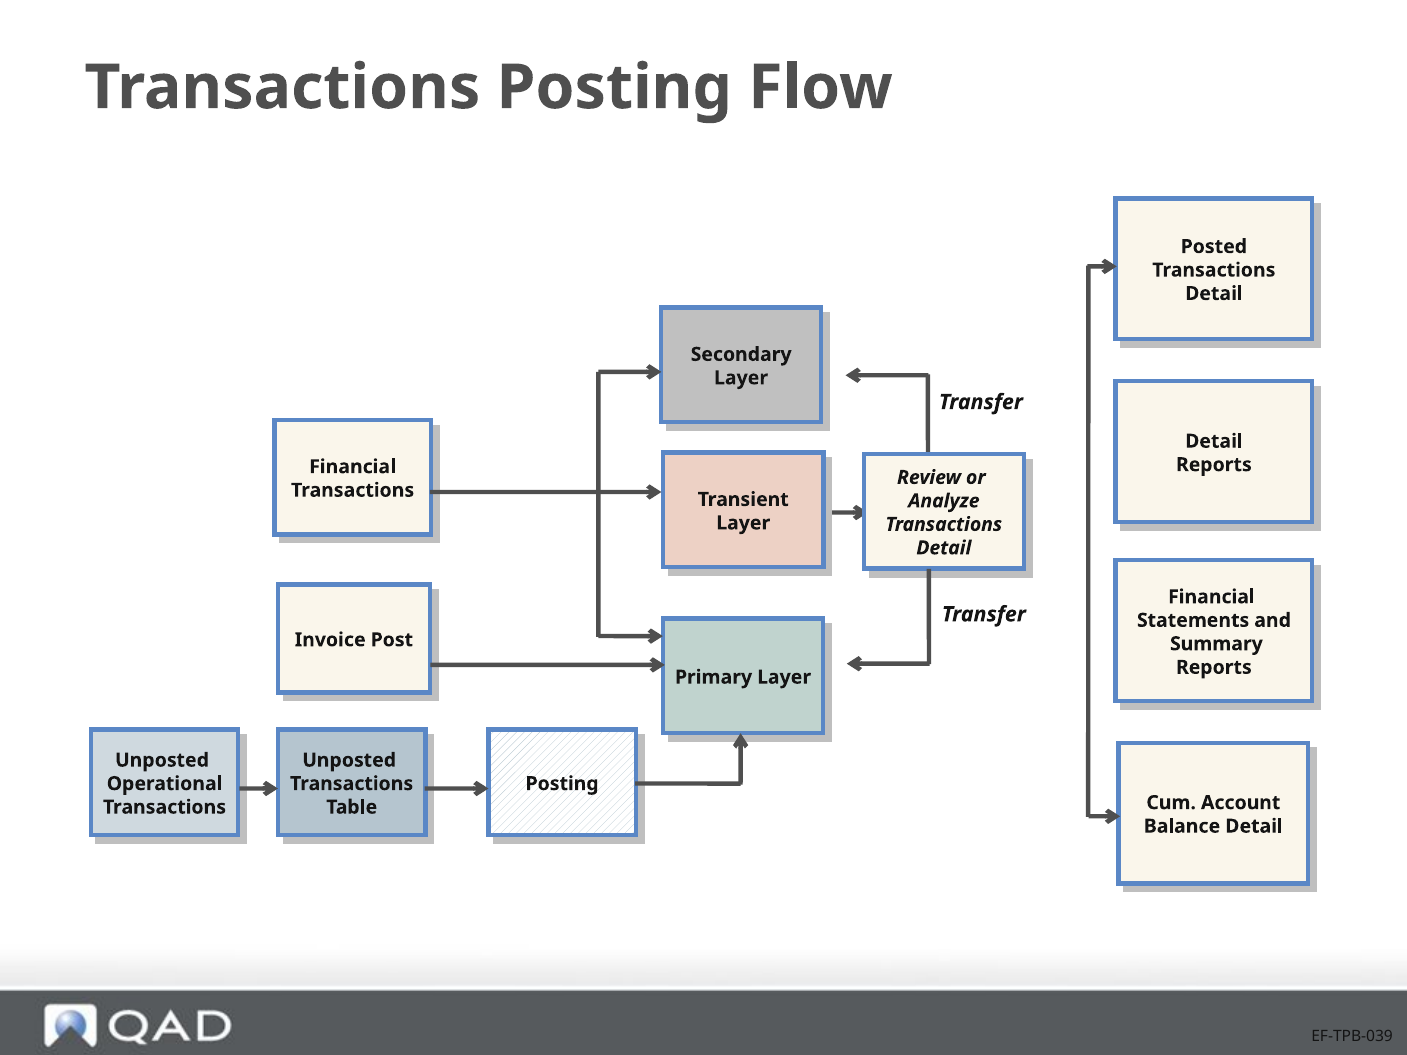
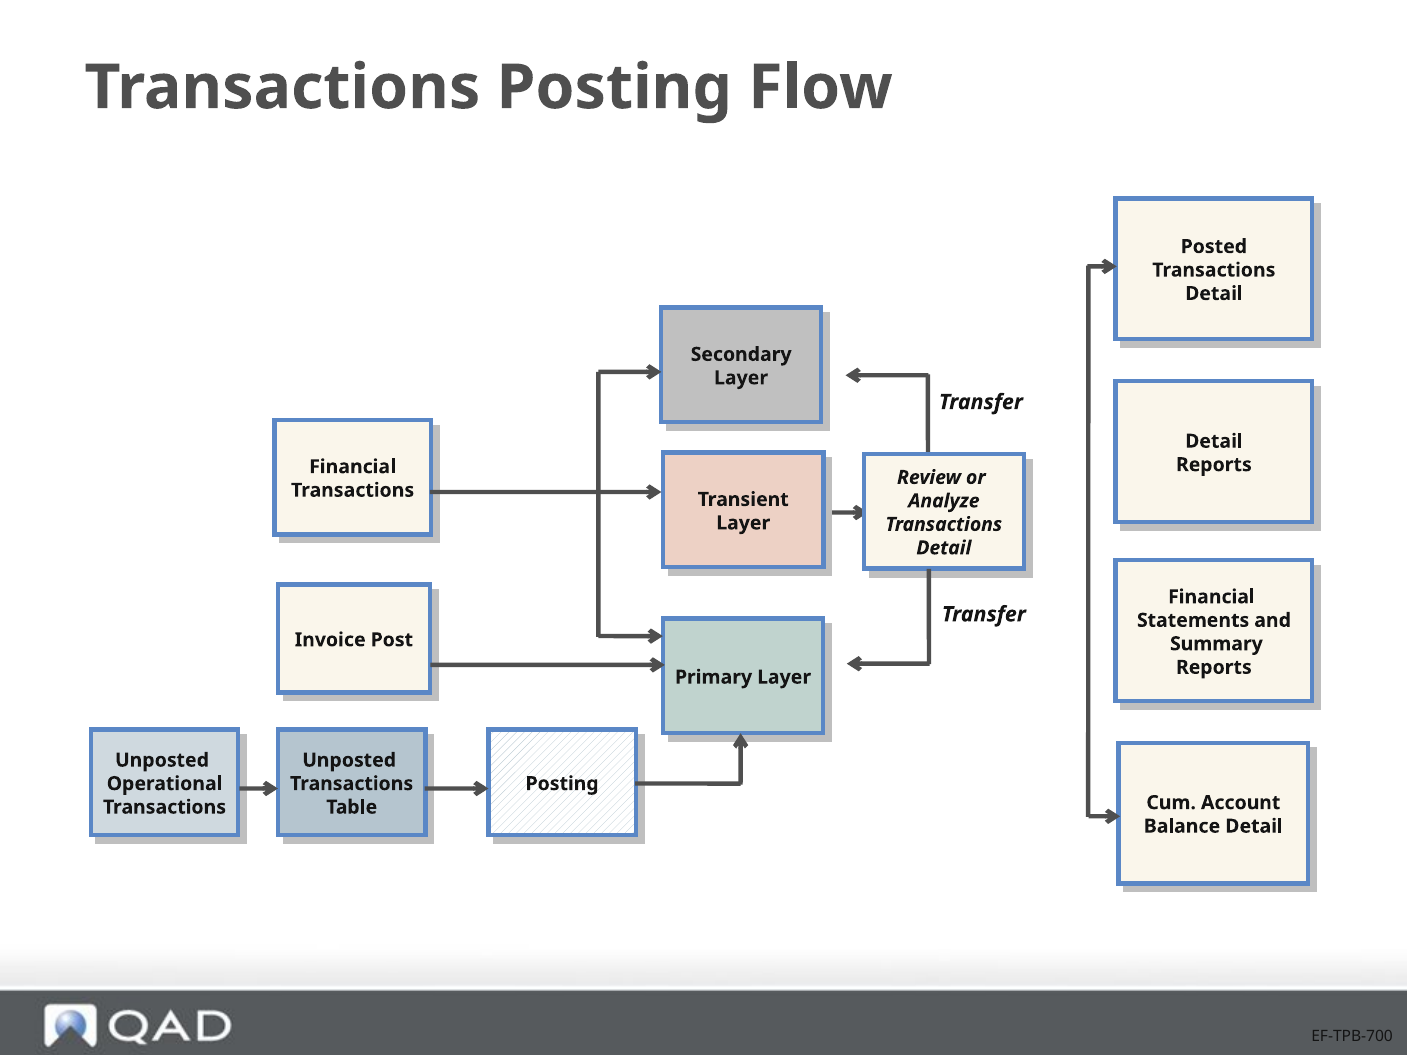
EF-TPB-039: EF-TPB-039 -> EF-TPB-700 (1352, 1037)
